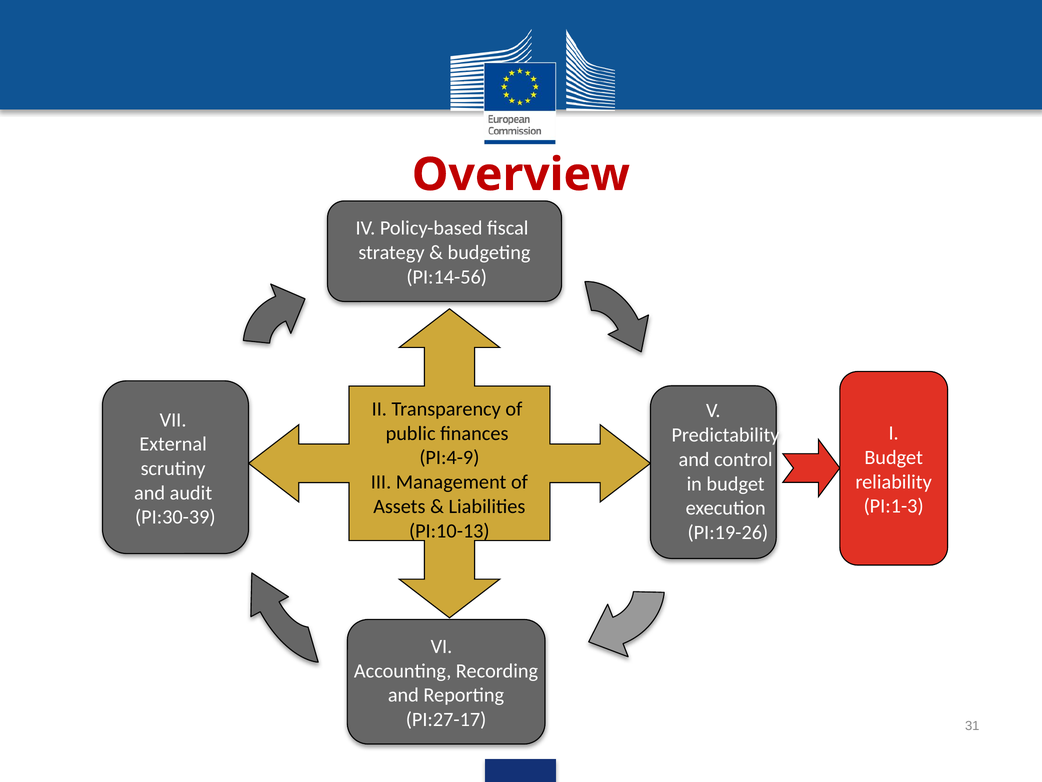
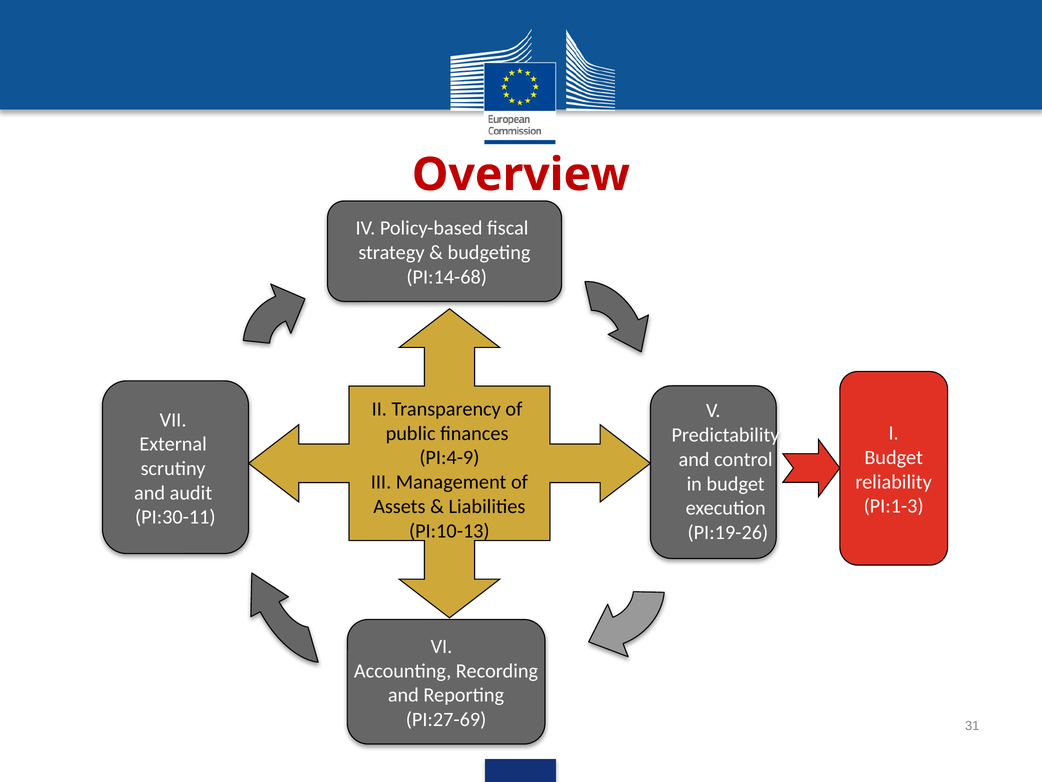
PI:14-56: PI:14-56 -> PI:14-68 (447, 277)
PI:30-39: PI:30-39 -> PI:30-11 (175, 517)
PI:27-17: PI:27-17 -> PI:27-69 (446, 719)
